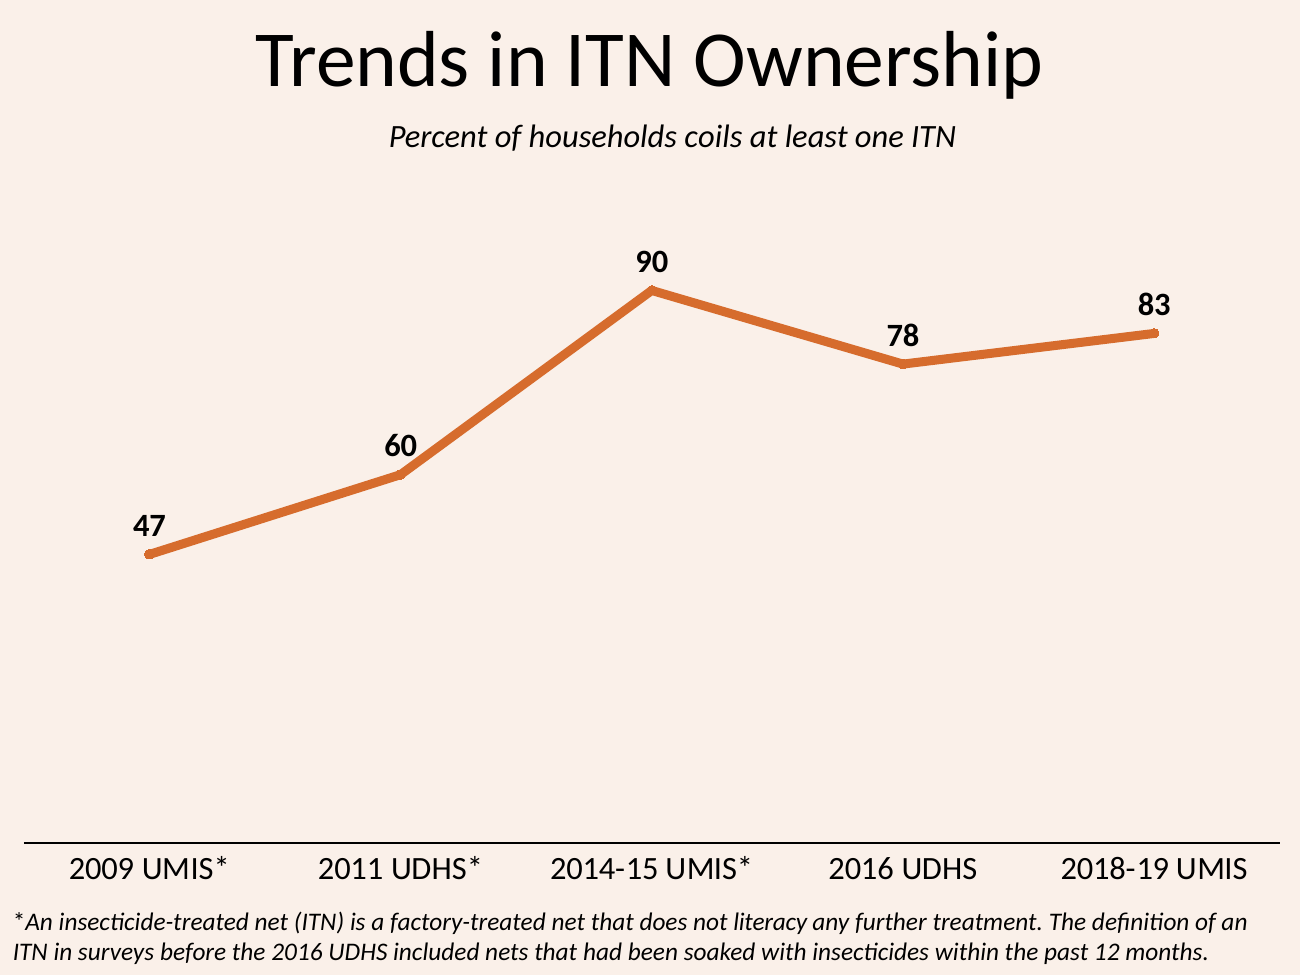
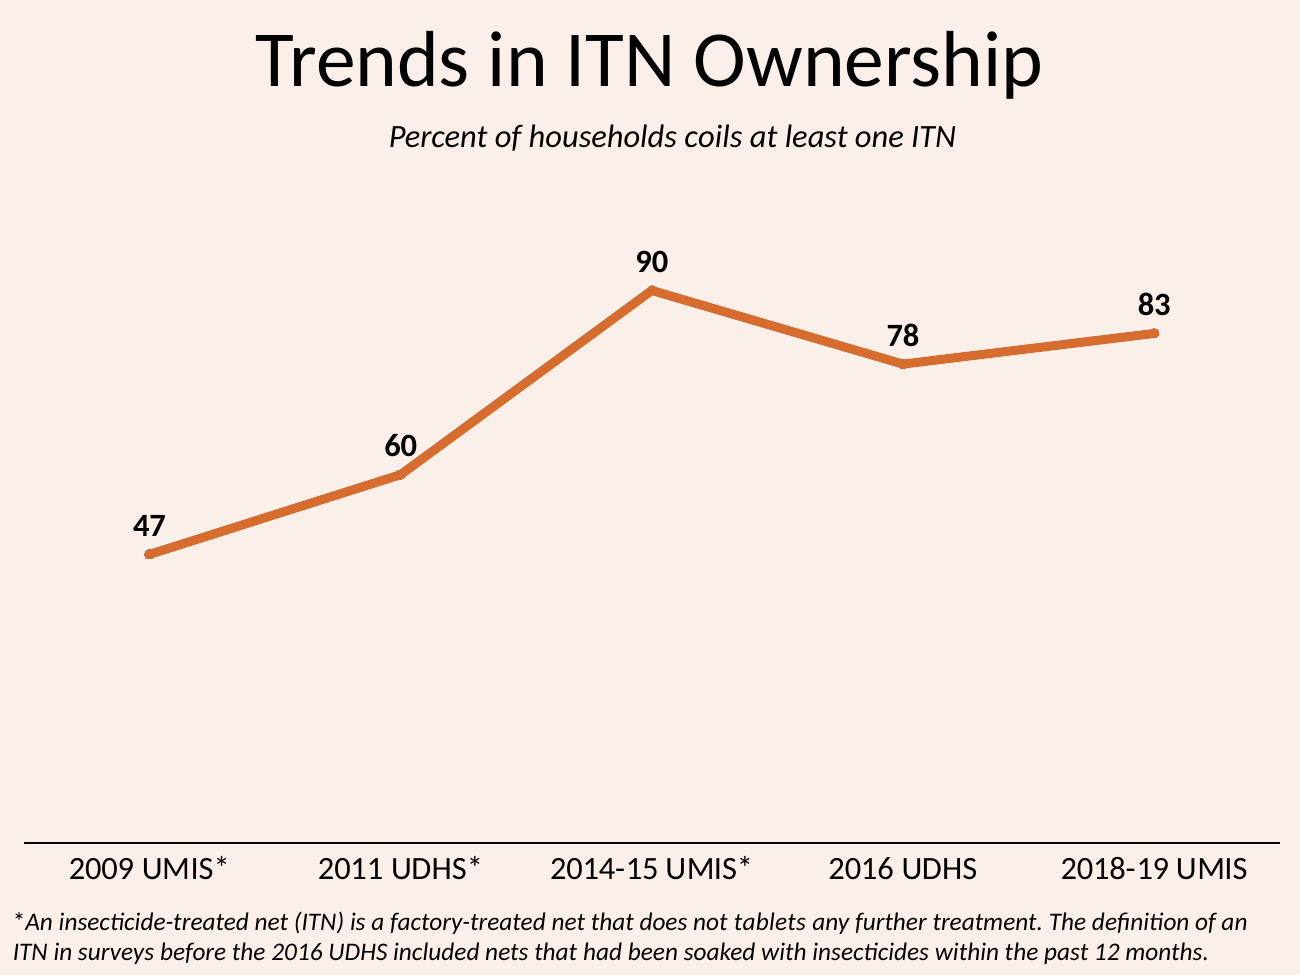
literacy: literacy -> tablets (770, 922)
